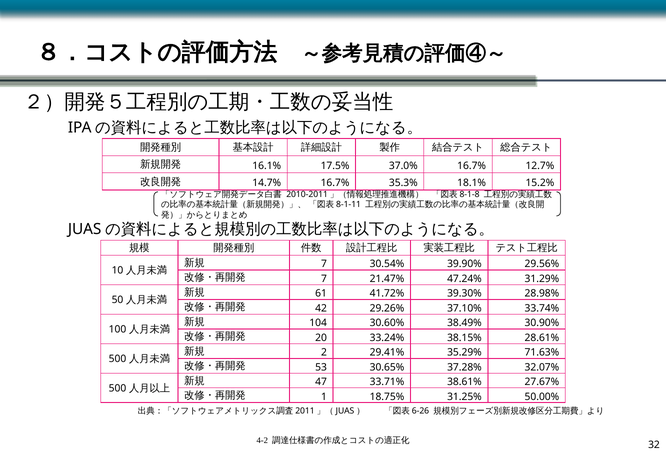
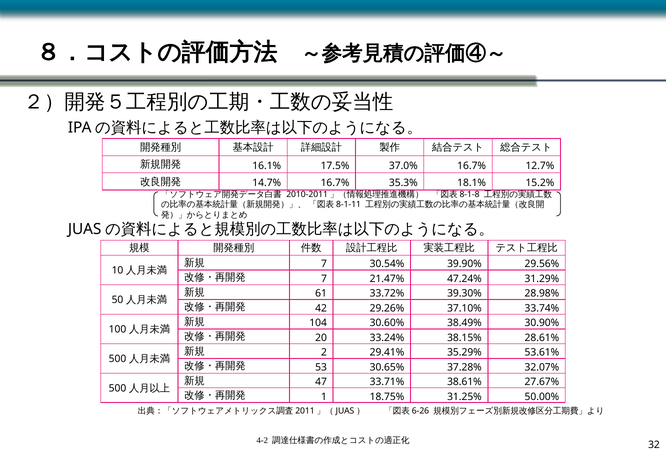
41.72%: 41.72% -> 33.72% (387, 294)
71.63%: 71.63% -> 53.61% (542, 352)
